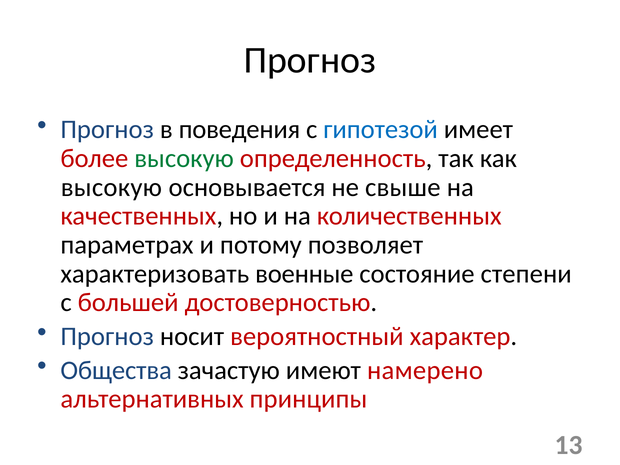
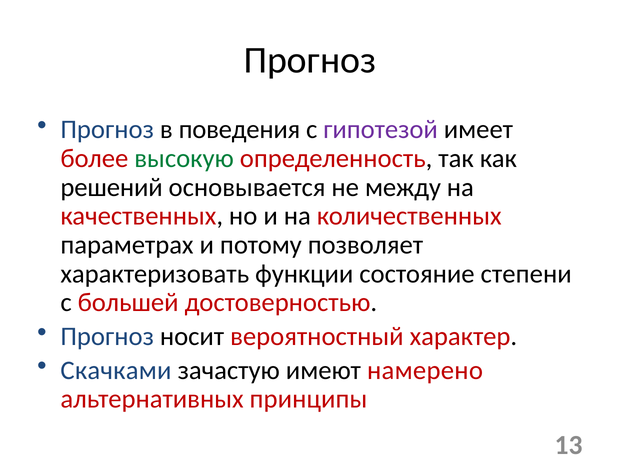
гипотезой colour: blue -> purple (381, 129)
высокую: высокую -> решений (112, 187)
свыше: свыше -> между (403, 187)
военные: военные -> функции (304, 274)
Общества: Общества -> Скачками (116, 370)
